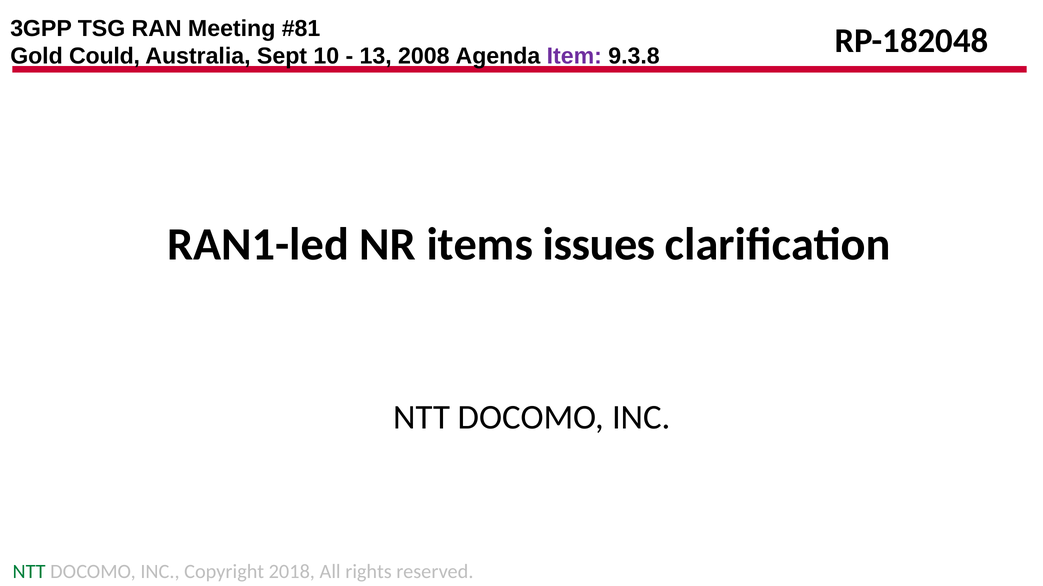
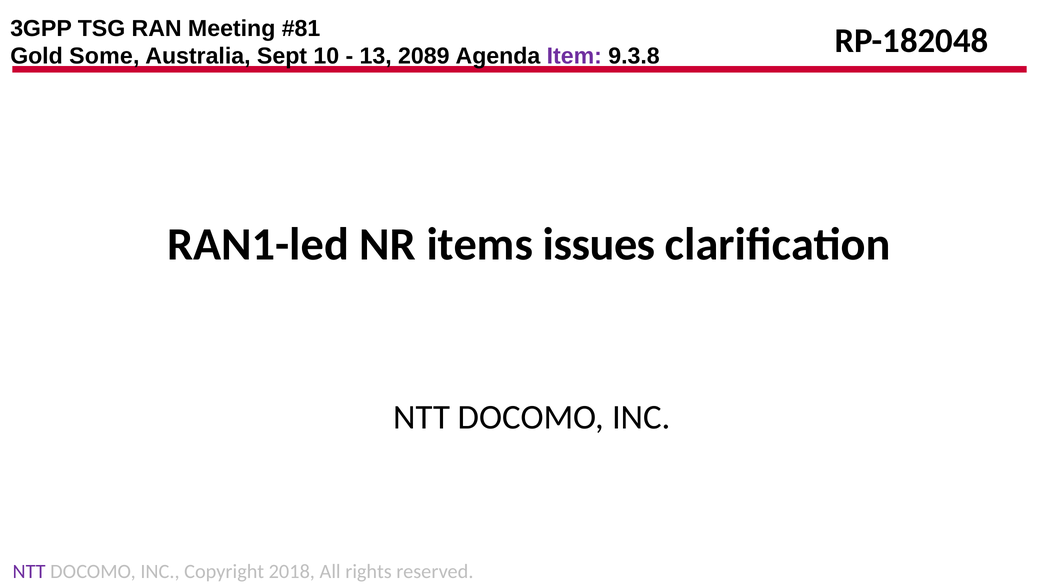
Could: Could -> Some (104, 56)
2008: 2008 -> 2089 (424, 56)
NTT colour: green -> purple (29, 572)
